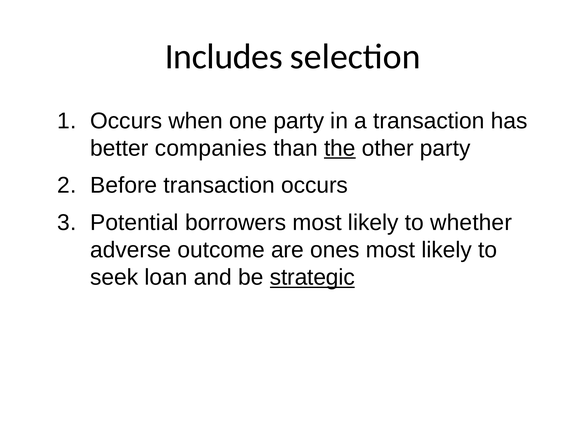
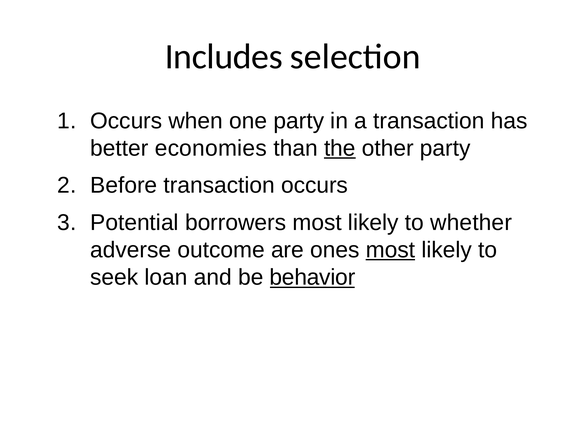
companies: companies -> economies (211, 148)
most underline: none -> present (390, 250)
strategic: strategic -> behavior (312, 277)
